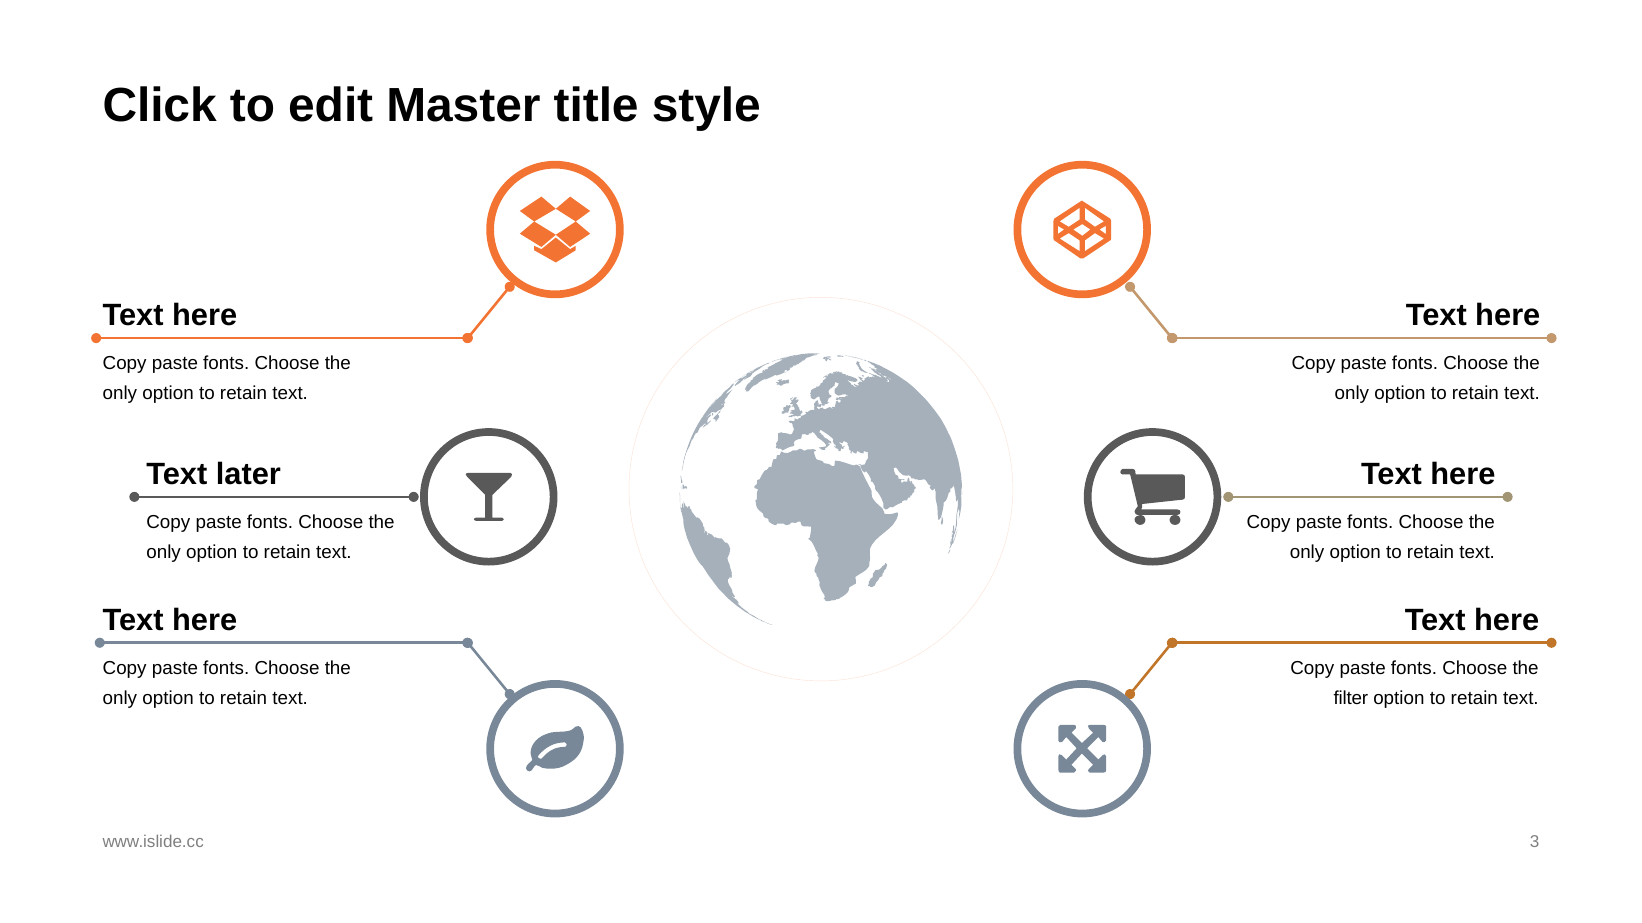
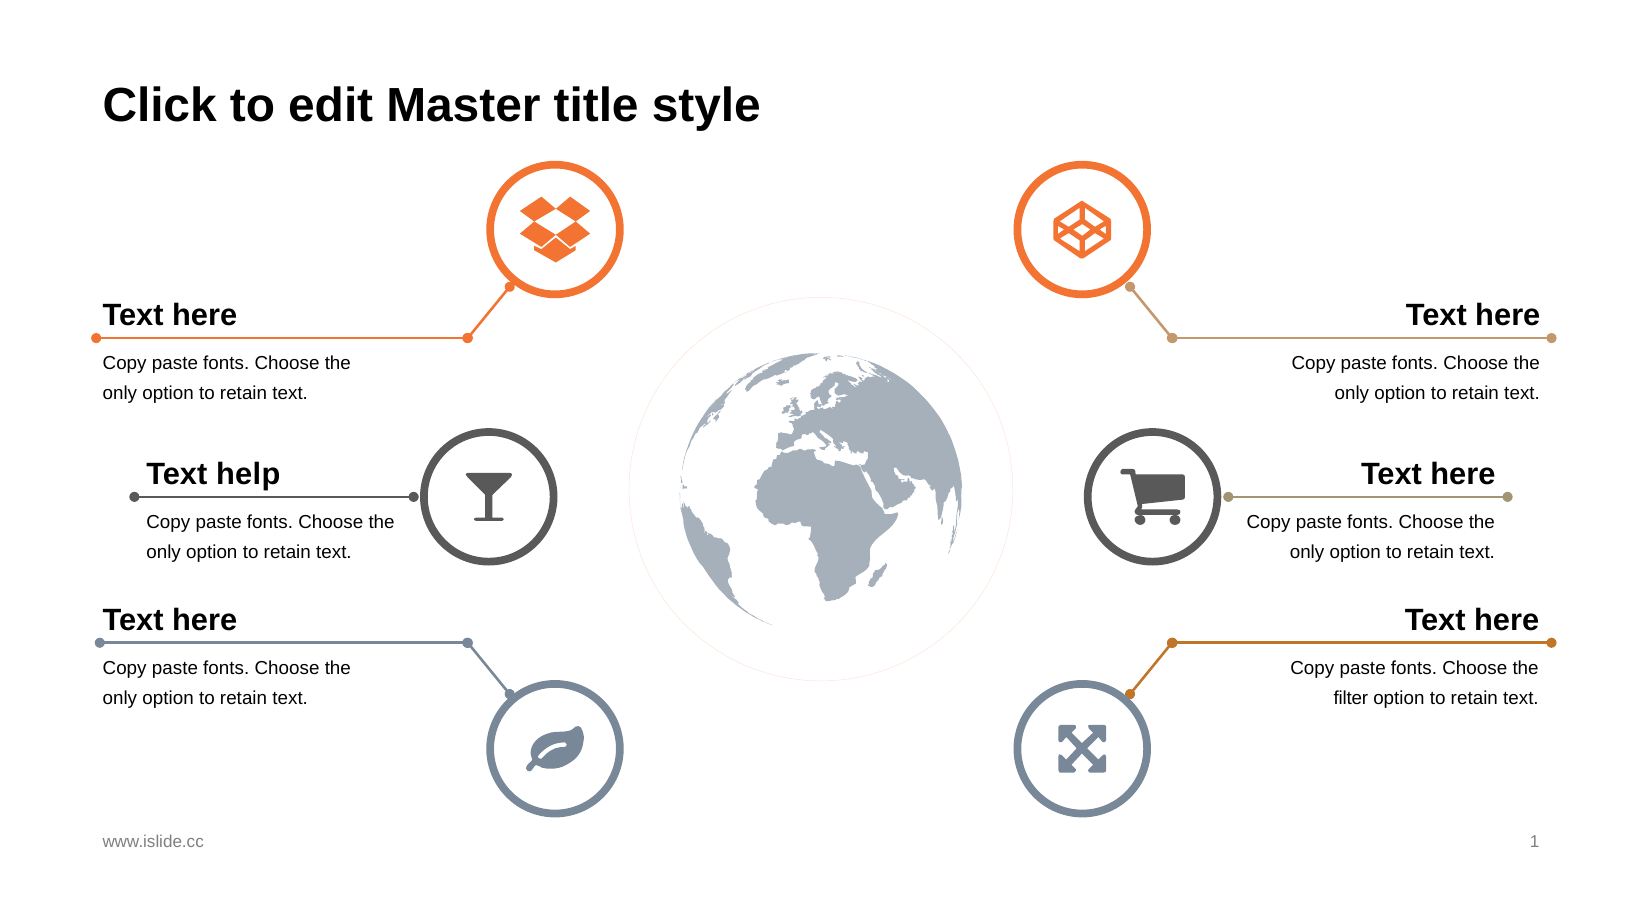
later: later -> help (248, 474)
3: 3 -> 1 (1535, 843)
